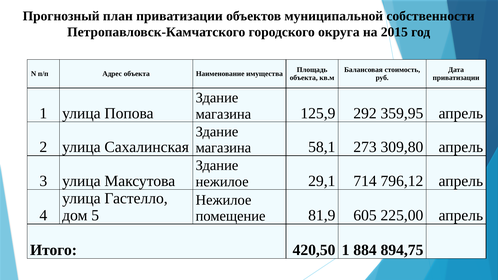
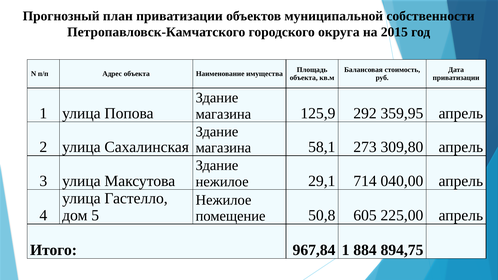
796,12: 796,12 -> 040,00 (402, 181)
81,9: 81,9 -> 50,8 (322, 216)
420,50: 420,50 -> 967,84 (314, 250)
